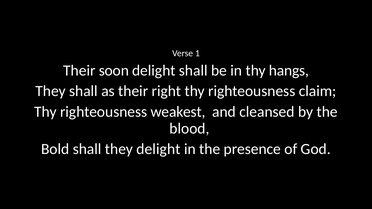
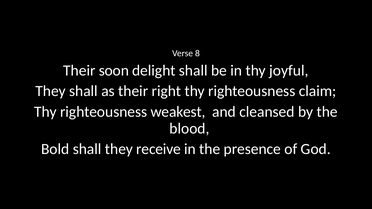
1: 1 -> 8 (197, 53)
hangs: hangs -> joyful (289, 71)
they delight: delight -> receive (159, 149)
